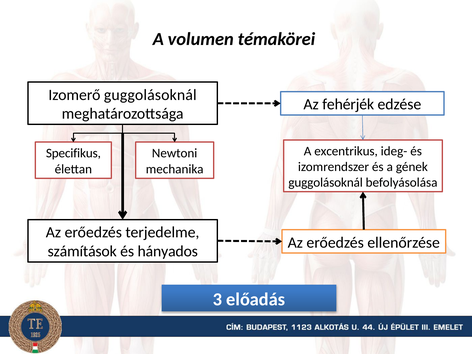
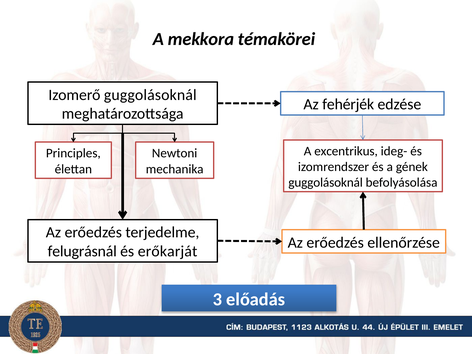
volumen: volumen -> mekkora (201, 39)
Specifikus: Specifikus -> Principles (73, 153)
számítások: számítások -> felugrásnál (82, 251)
hányados: hányados -> erőkarját (168, 251)
